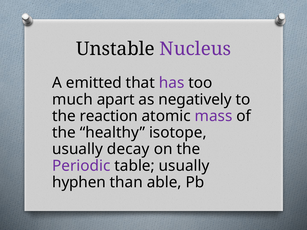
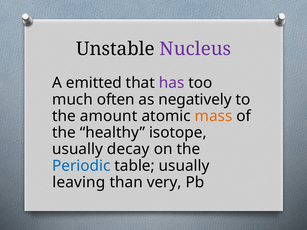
apart: apart -> often (116, 100)
reaction: reaction -> amount (109, 116)
mass colour: purple -> orange (214, 116)
Periodic colour: purple -> blue (81, 166)
hyphen: hyphen -> leaving (79, 182)
able: able -> very (164, 182)
